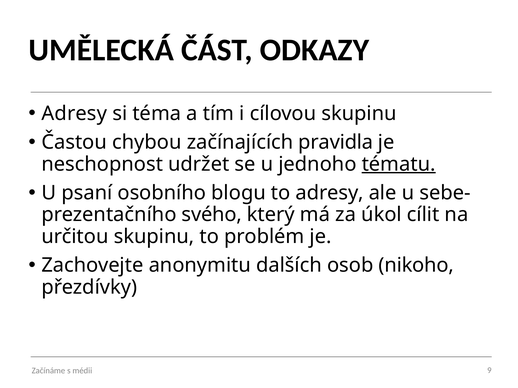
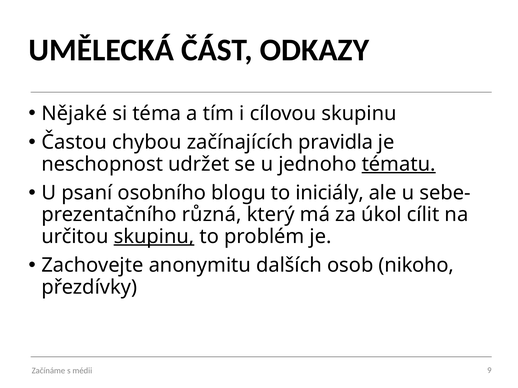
Adresy: Adresy -> Nějaké (74, 114)
to adresy: adresy -> iniciály (330, 193)
svého: svého -> různá (212, 215)
skupinu underline: none -> present (154, 237)
